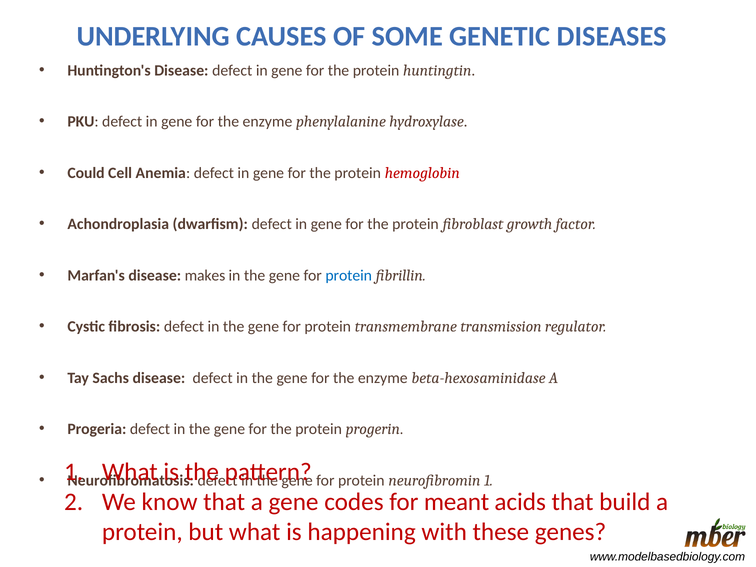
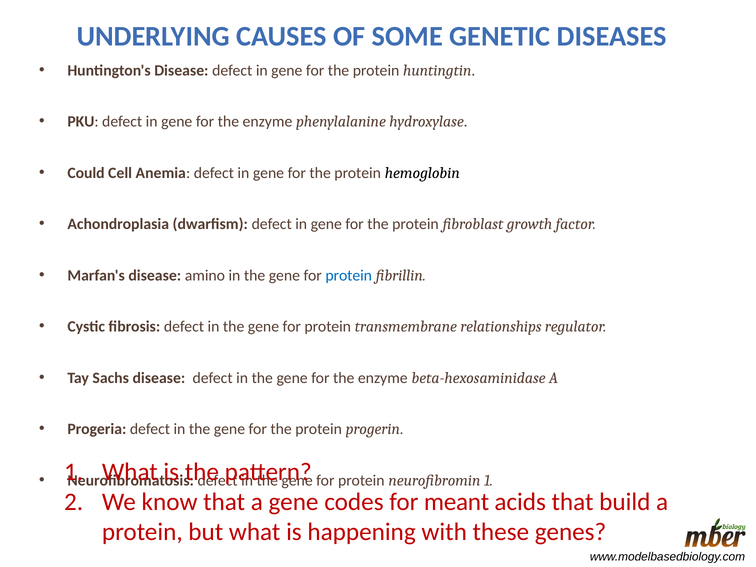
hemoglobin colour: red -> black (422, 173)
makes: makes -> amino (205, 275)
transmission: transmission -> relationships (501, 327)
